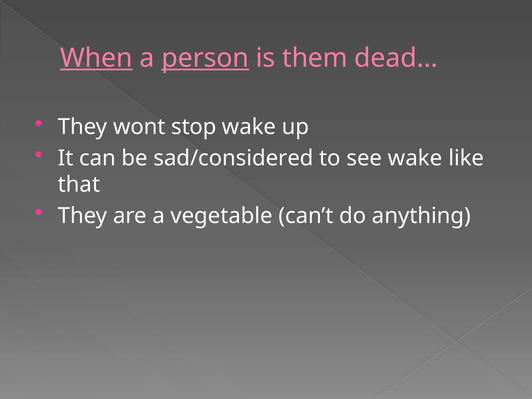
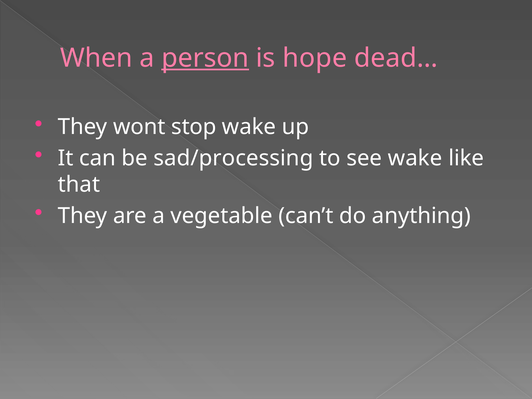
When underline: present -> none (96, 58)
them: them -> hope (315, 58)
sad/considered: sad/considered -> sad/processing (233, 158)
